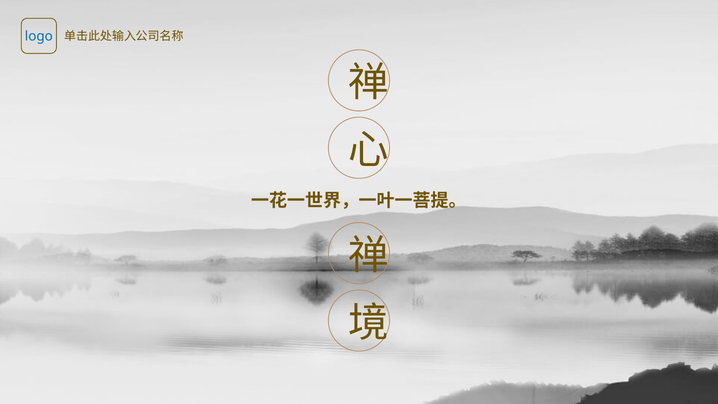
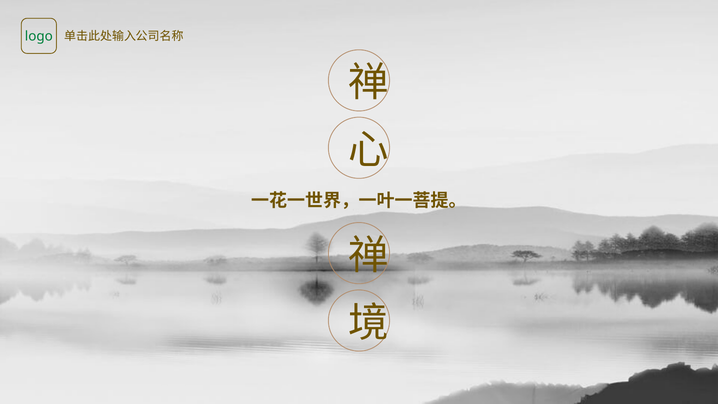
logo colour: blue -> green (39, 36)
